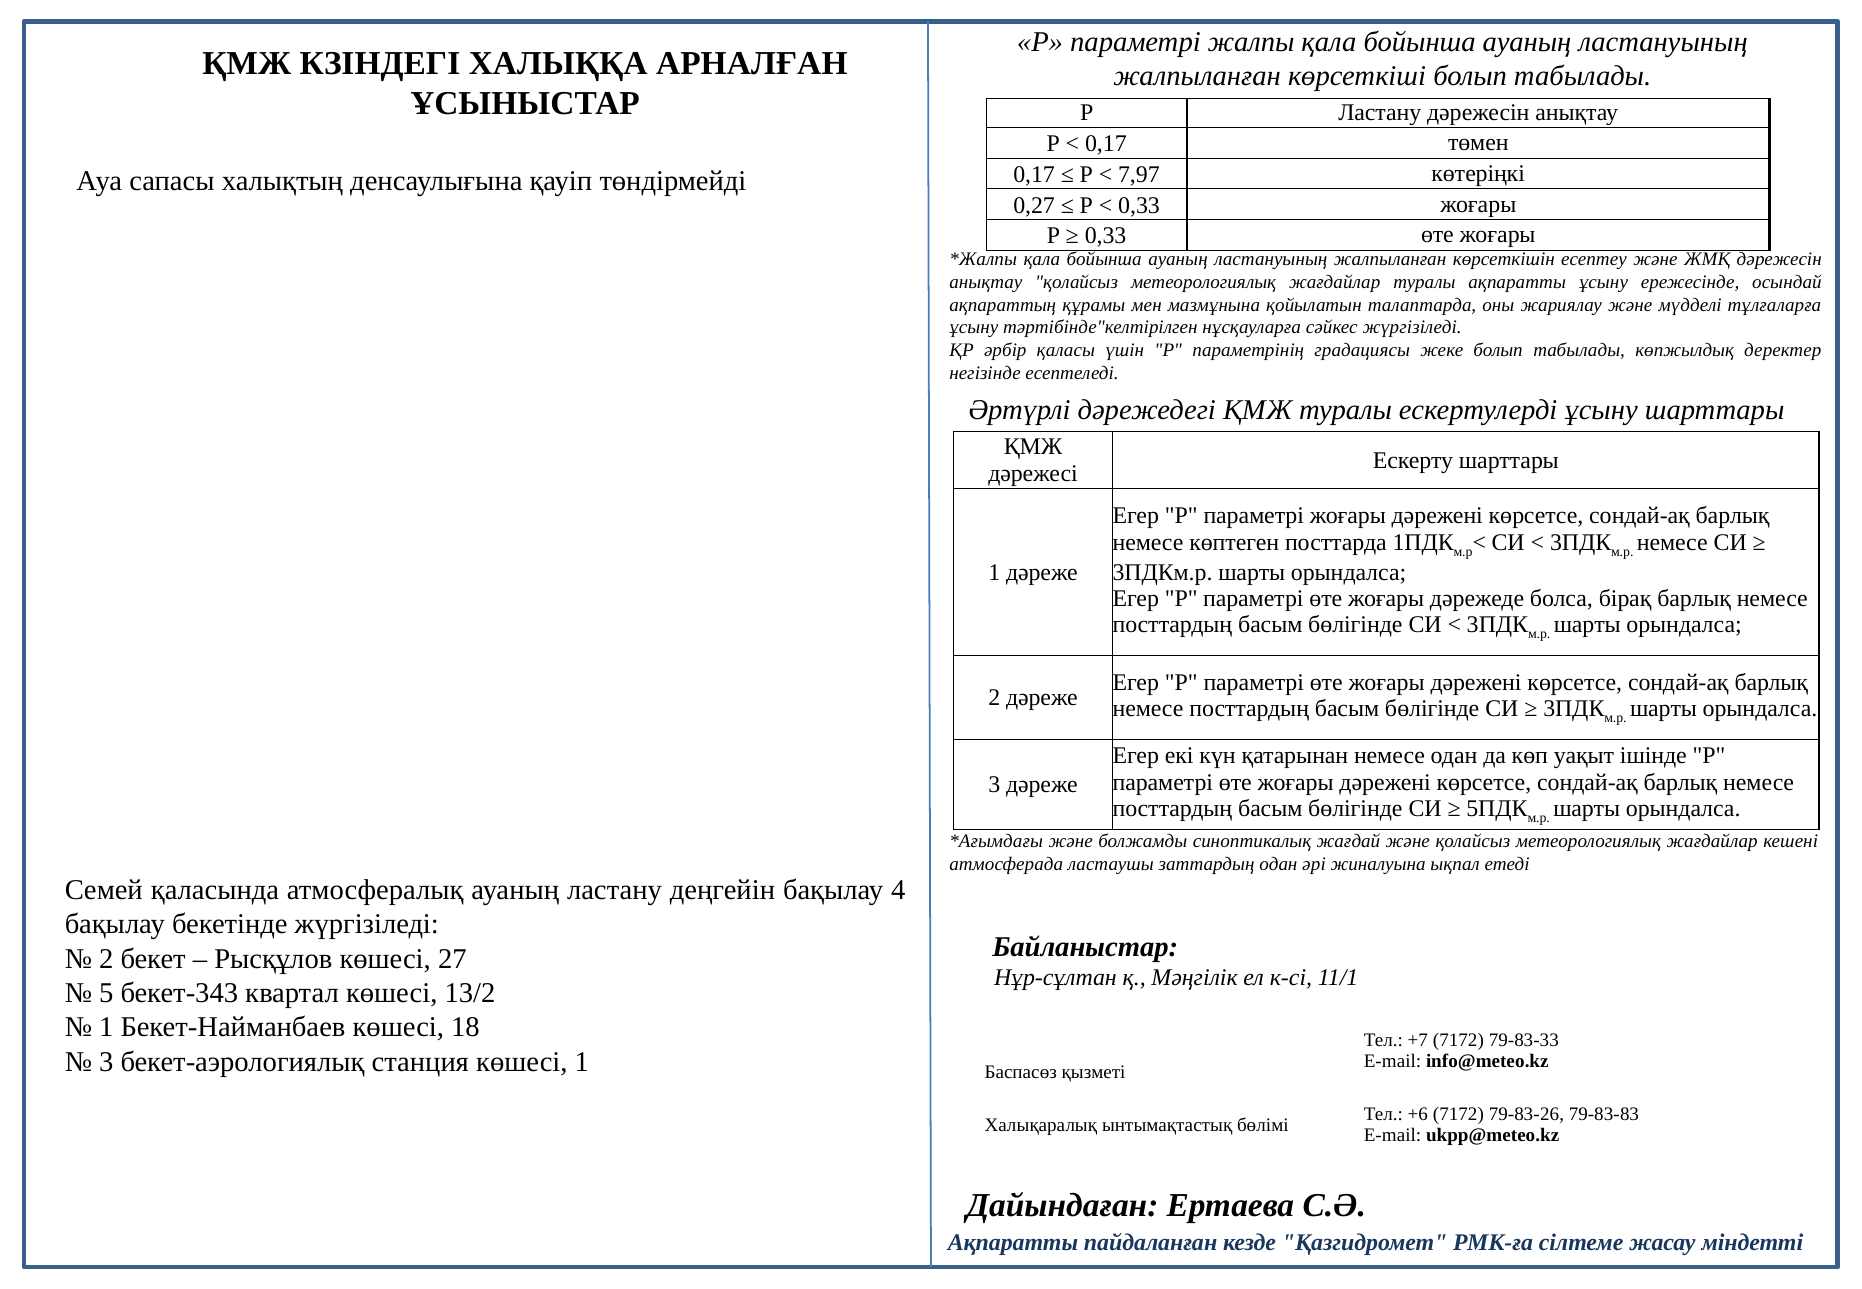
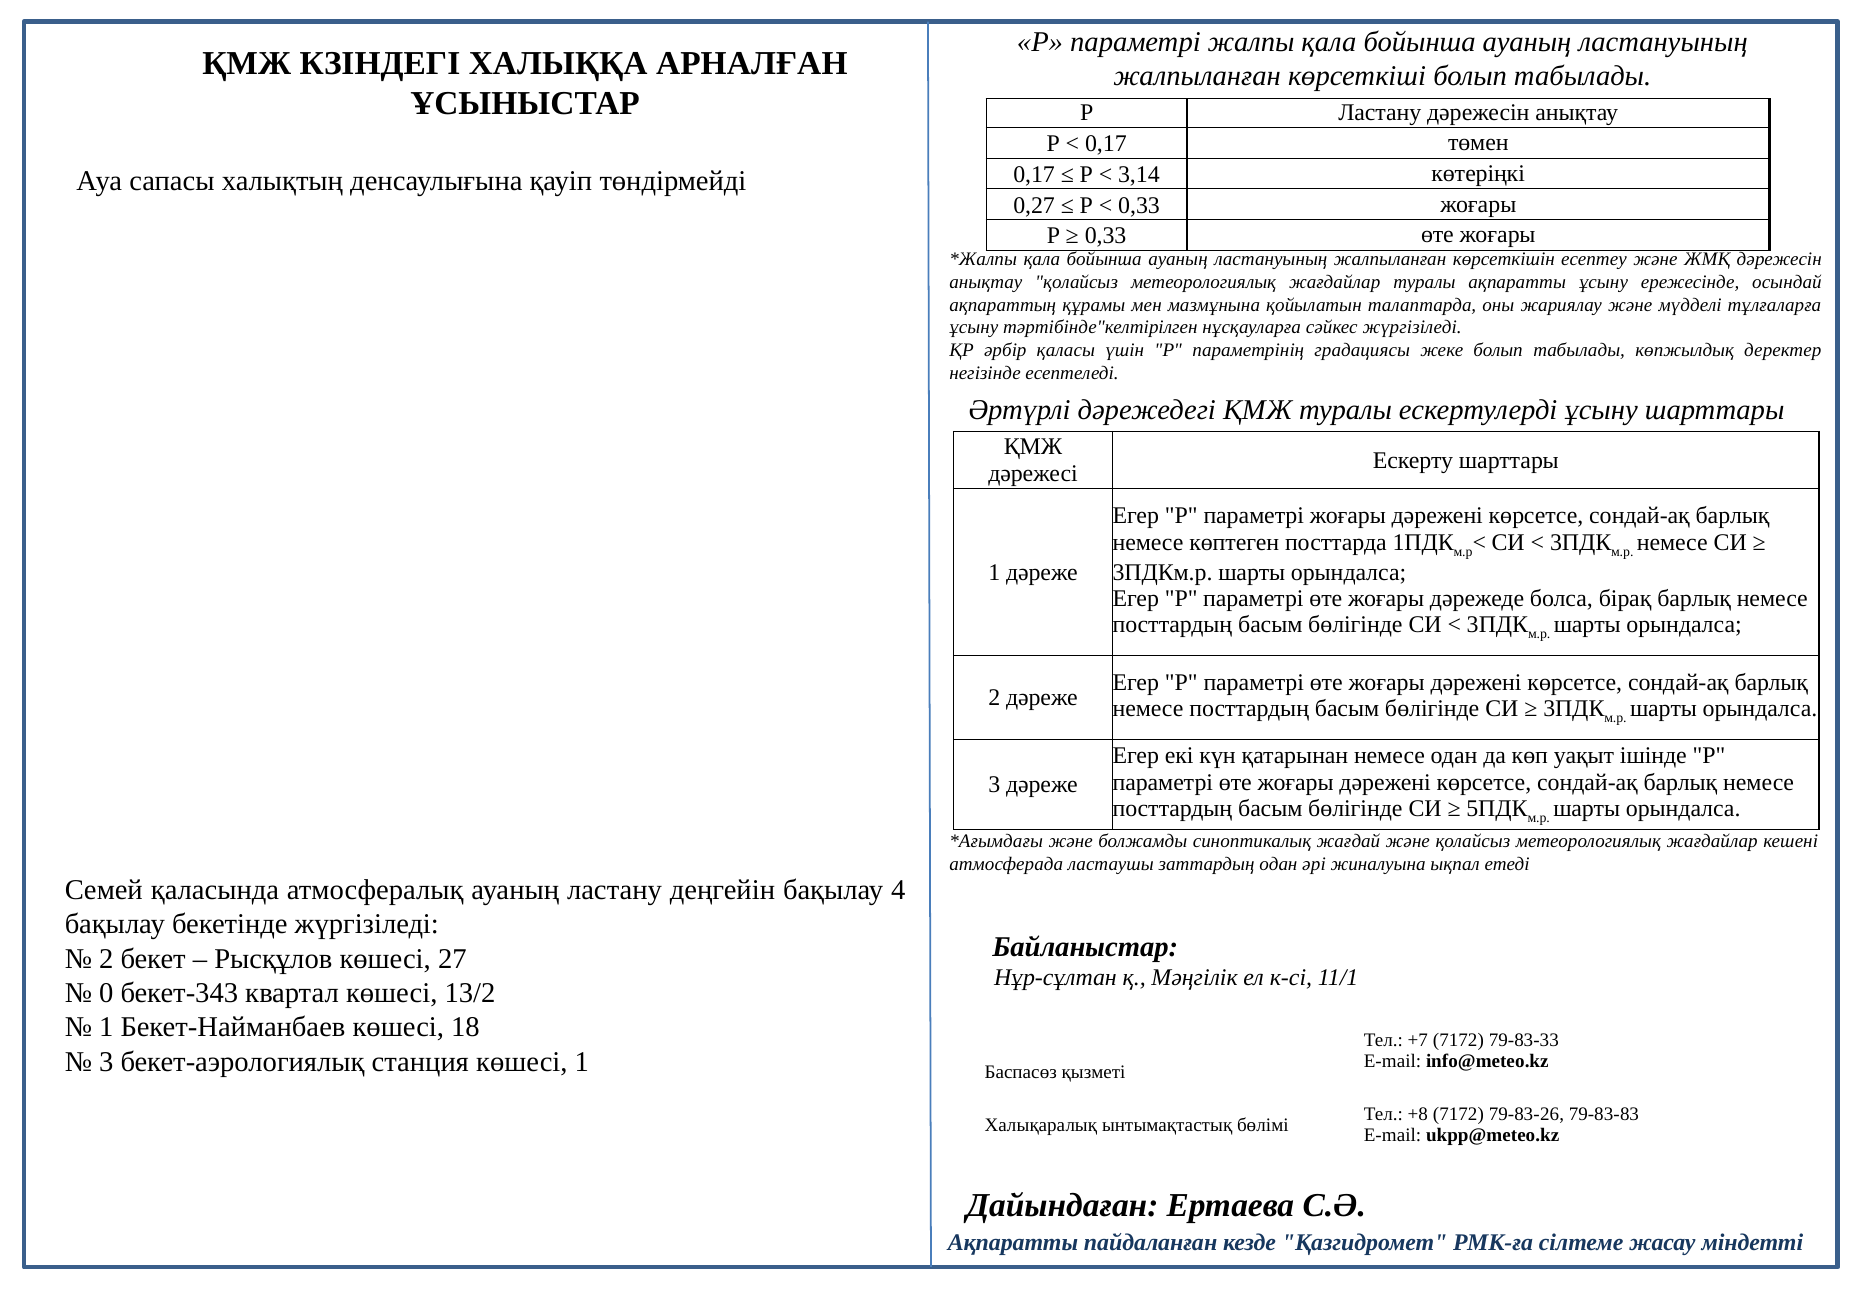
7,97: 7,97 -> 3,14 (1139, 174)
5: 5 -> 0 (106, 993)
+6: +6 -> +8 (1418, 1114)
